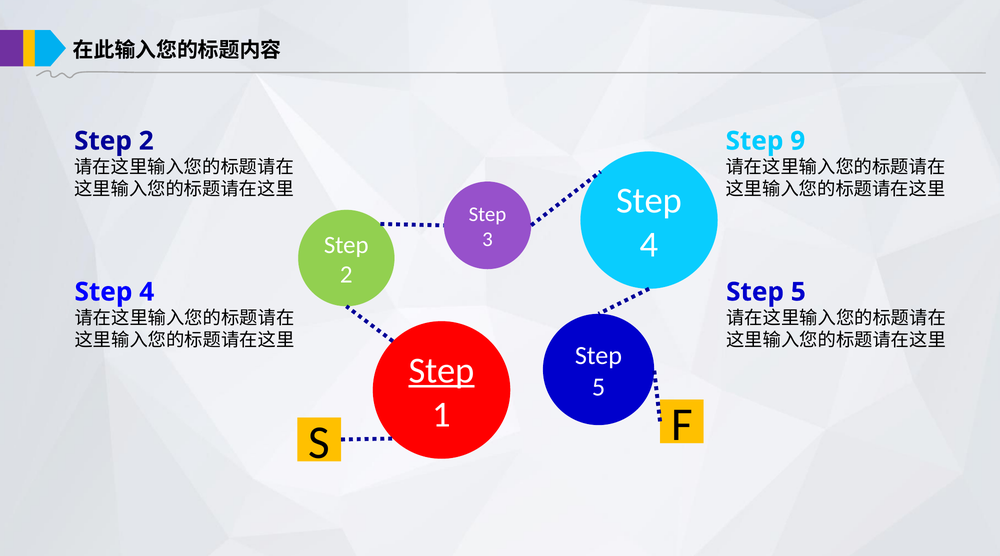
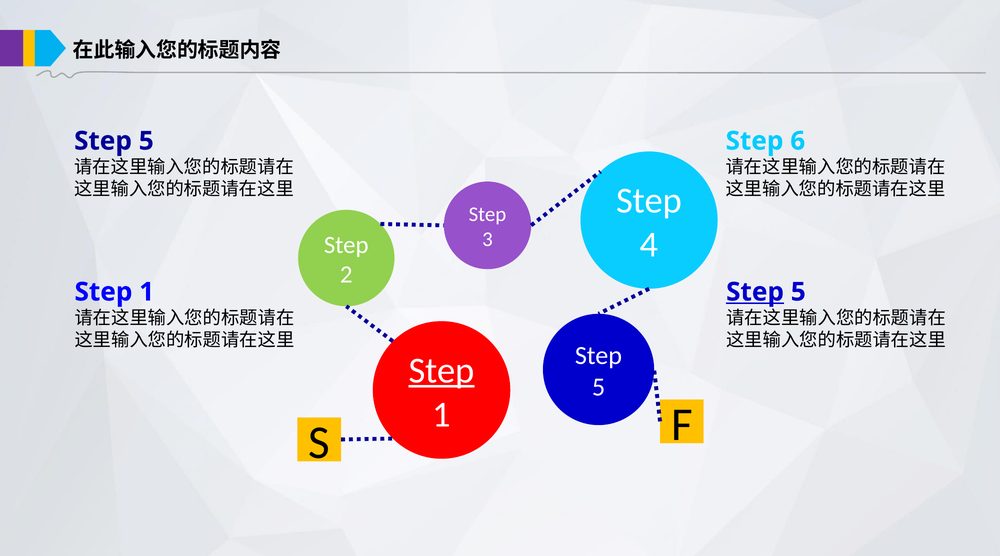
2: 2 -> 5 (146, 141)
9: 9 -> 6 (798, 141)
4: 4 -> 1 (147, 292)
Step underline: none -> present (755, 292)
